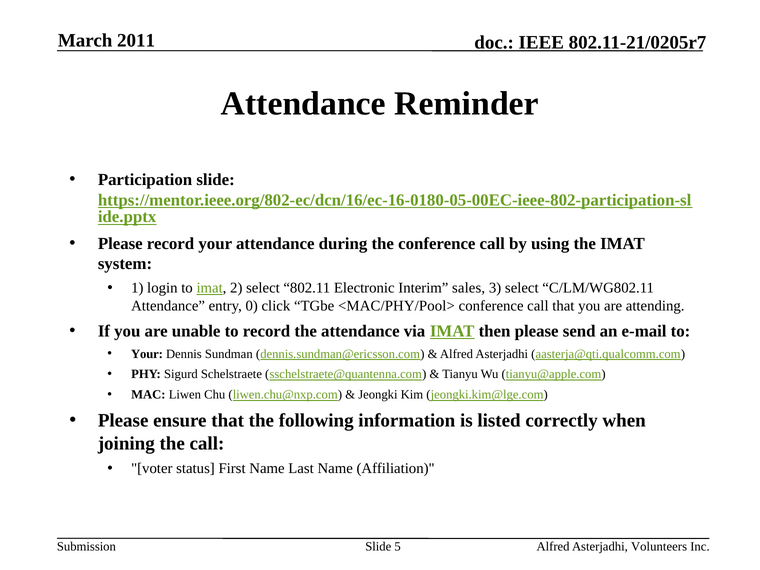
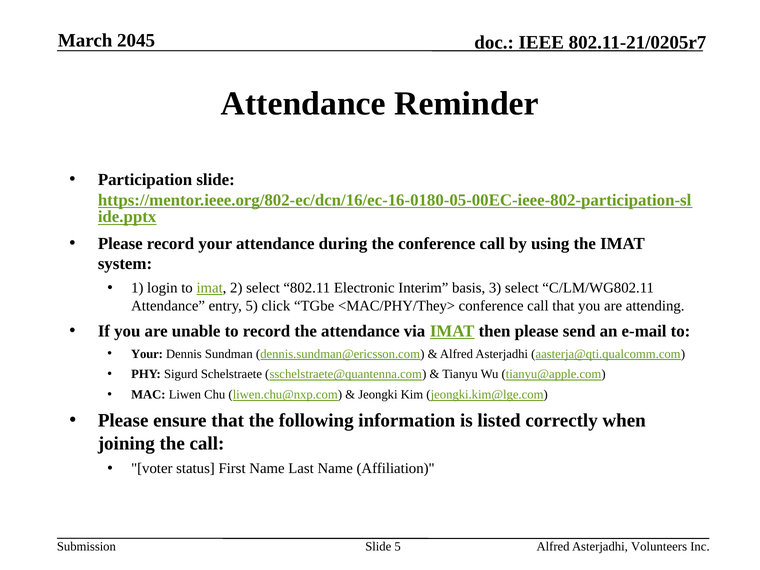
2011: 2011 -> 2045 (136, 40)
sales: sales -> basis (469, 288)
entry 0: 0 -> 5 (252, 306)
<MAC/PHY/Pool>: <MAC/PHY/Pool> -> <MAC/PHY/They> (397, 306)
